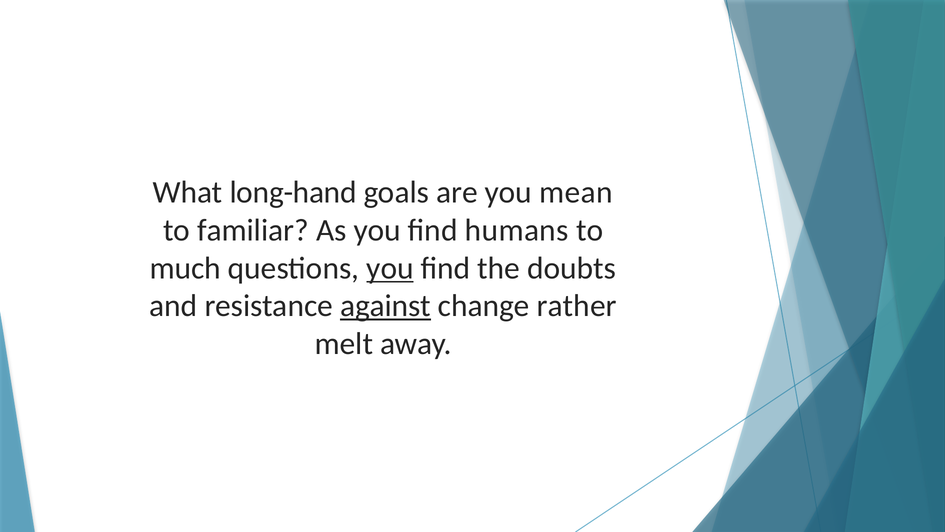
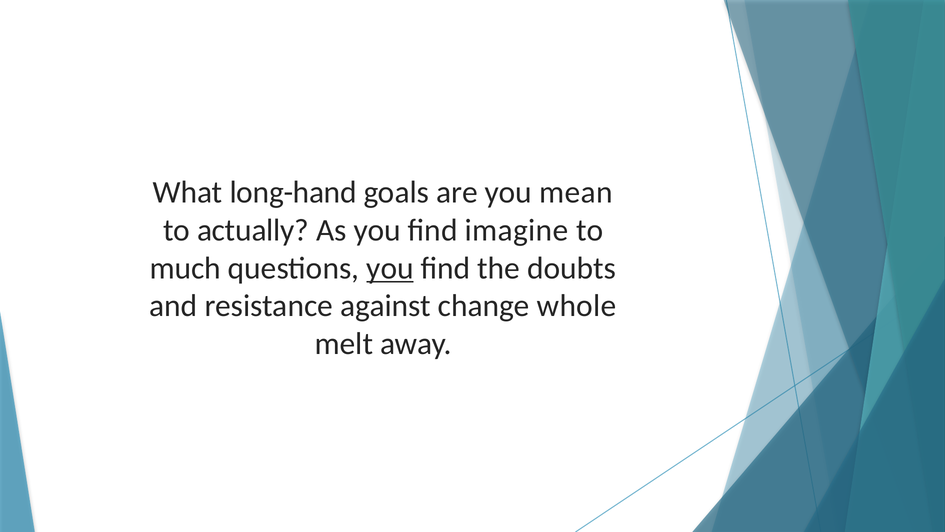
familiar: familiar -> actually (253, 230)
humans: humans -> imagine (517, 230)
against underline: present -> none (386, 306)
rather: rather -> whole (577, 306)
